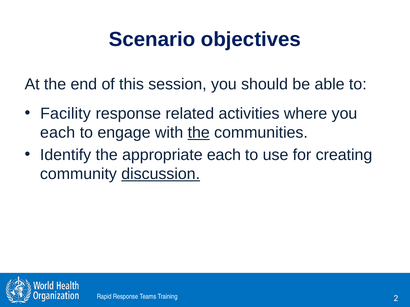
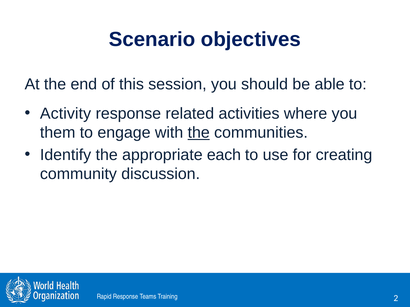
Facility: Facility -> Activity (66, 114)
each: each -> them (58, 133)
discussion underline: present -> none (161, 174)
